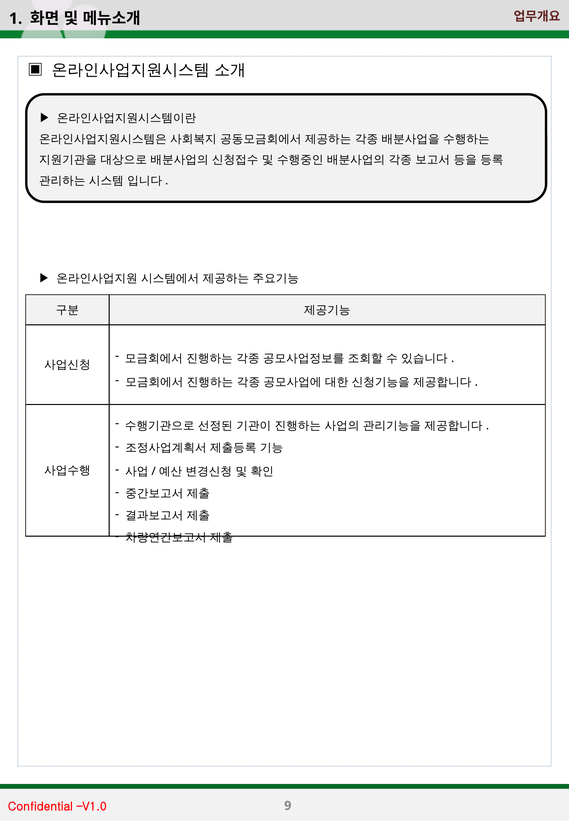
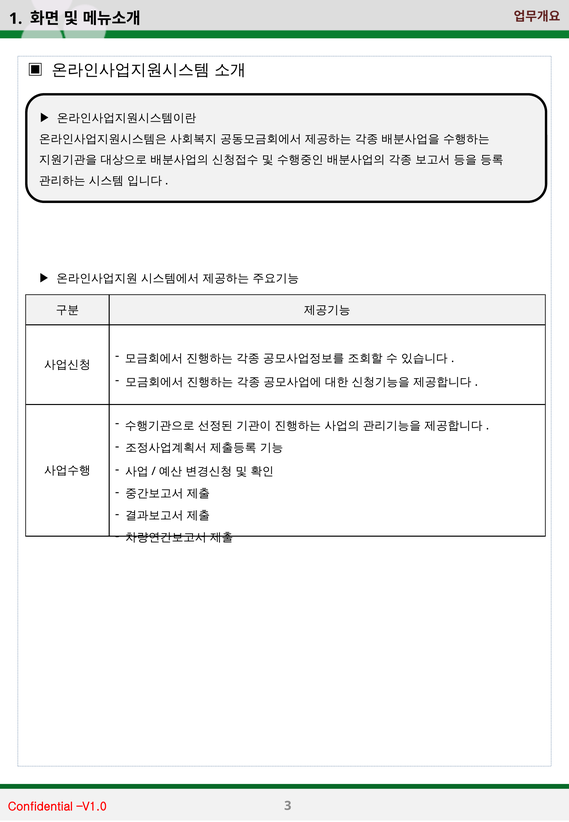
9: 9 -> 3 (288, 806)
